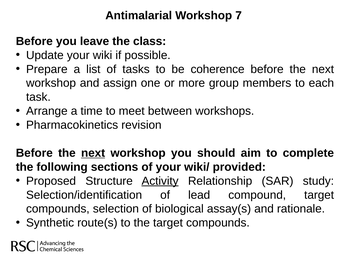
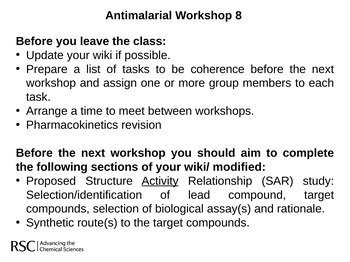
7: 7 -> 8 (239, 16)
next underline: present -> none (93, 153)
provided: provided -> modified (239, 167)
